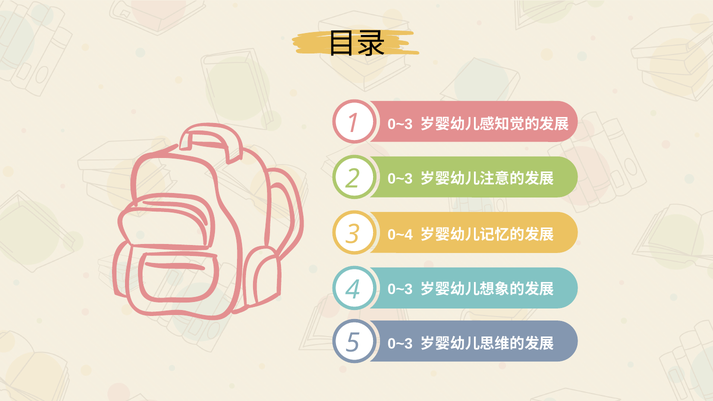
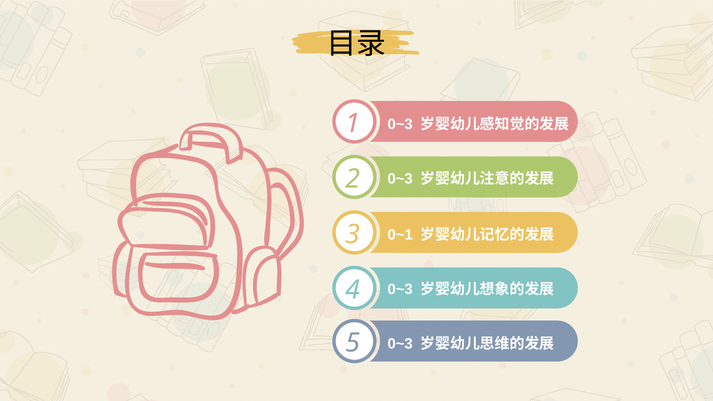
0~4: 0~4 -> 0~1 (400, 235)
